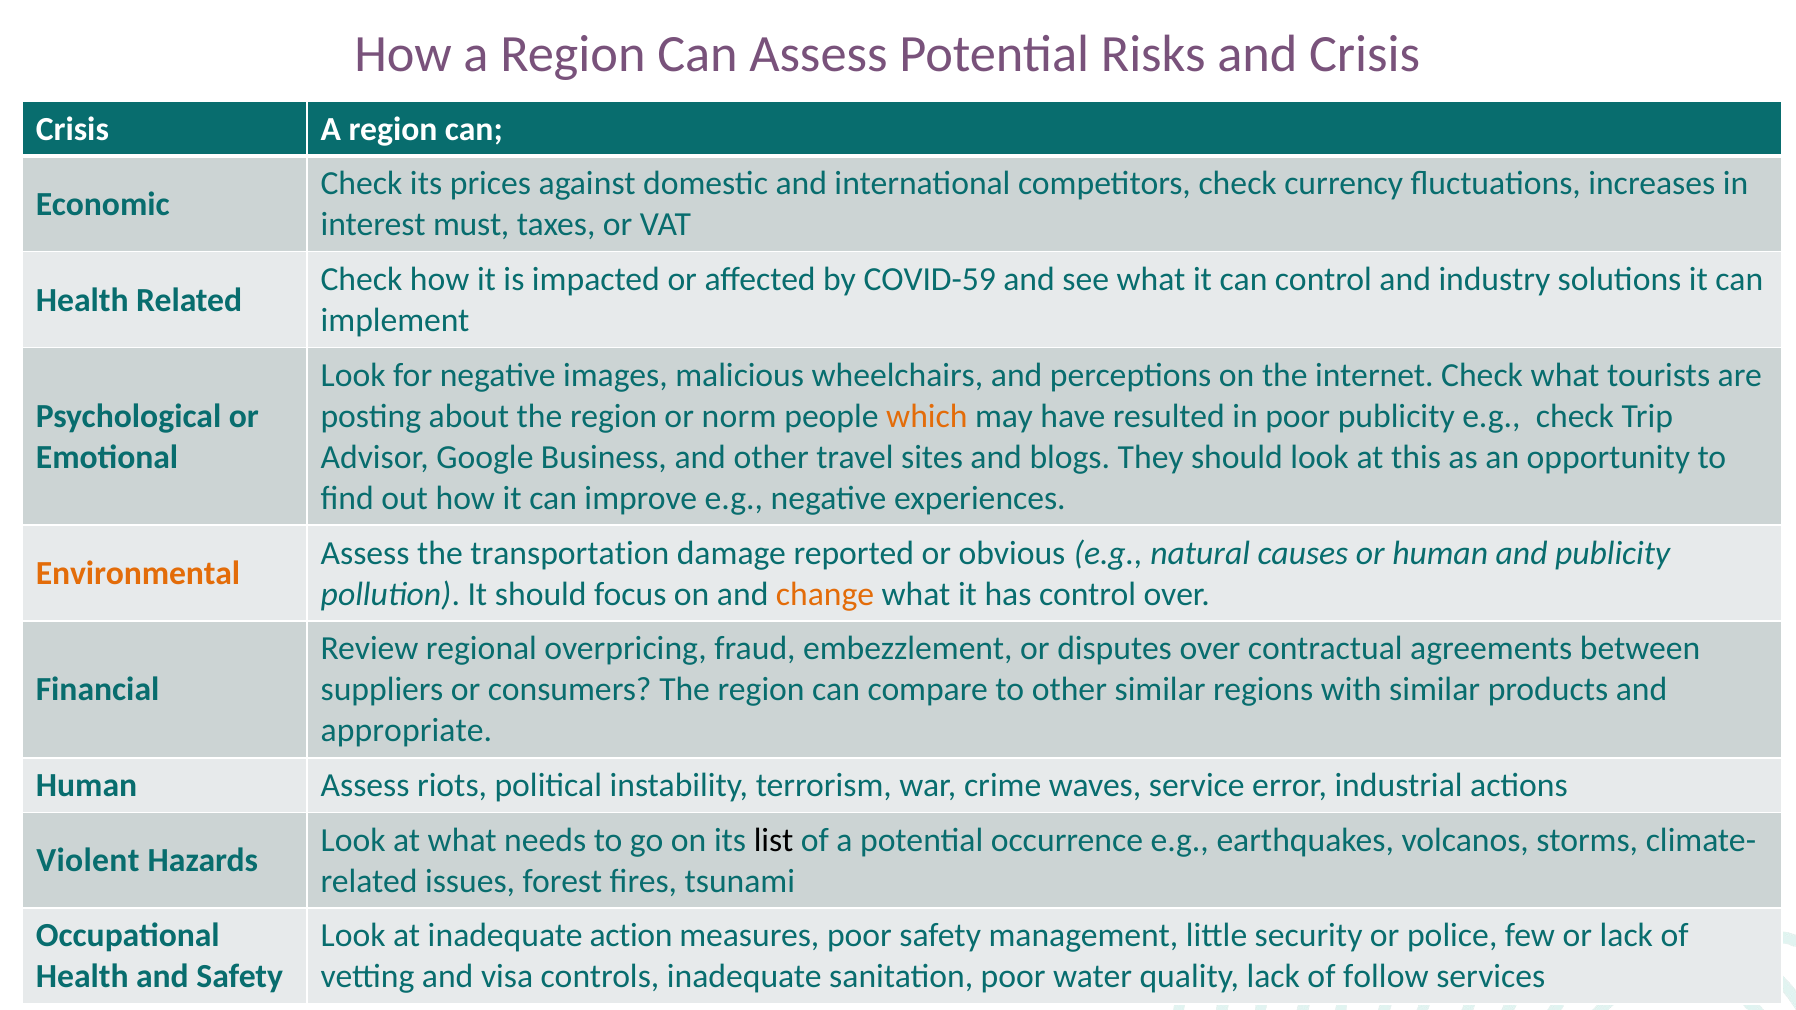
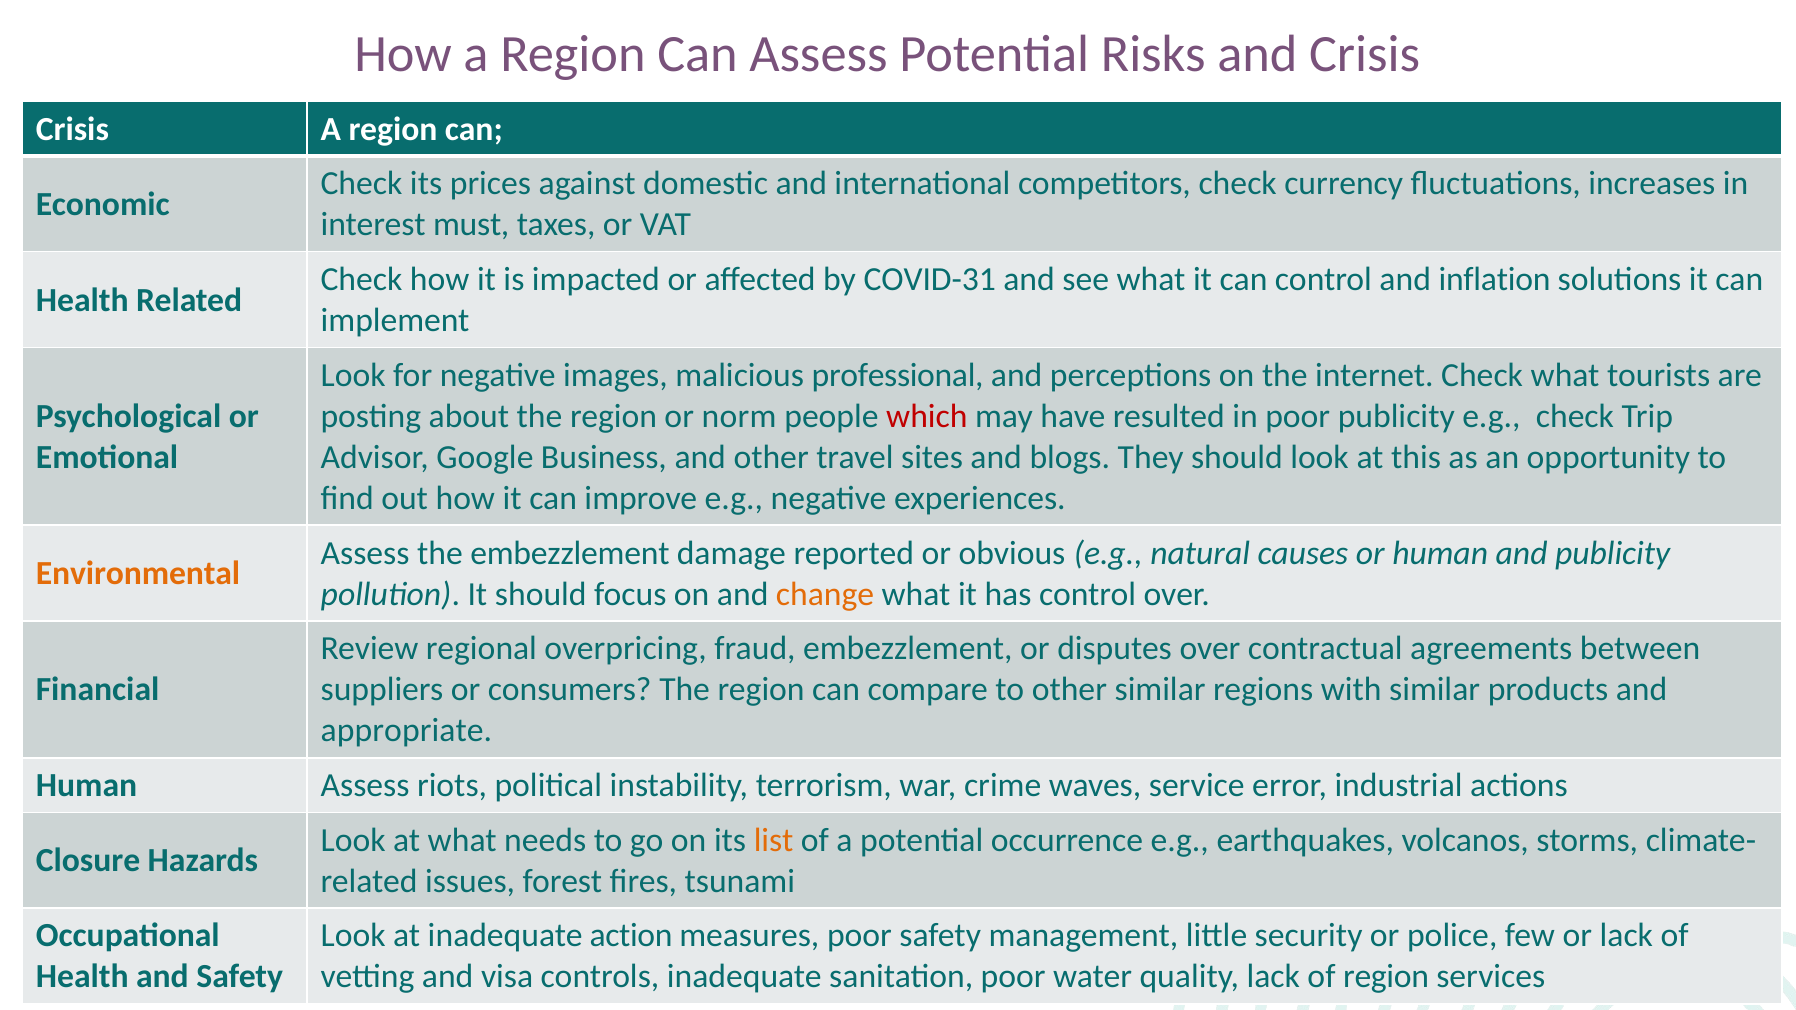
COVID-59: COVID-59 -> COVID-31 (930, 279)
industry: industry -> inflation (1495, 279)
wheelchairs: wheelchairs -> professional (898, 375)
which colour: orange -> red (927, 416)
the transportation: transportation -> embezzlement (570, 553)
list colour: black -> orange (774, 840)
Violent: Violent -> Closure (88, 861)
of follow: follow -> region (1386, 977)
